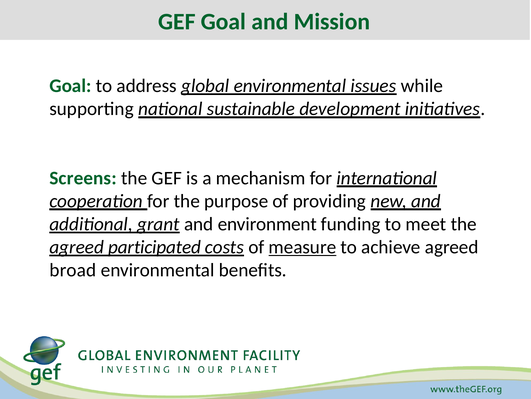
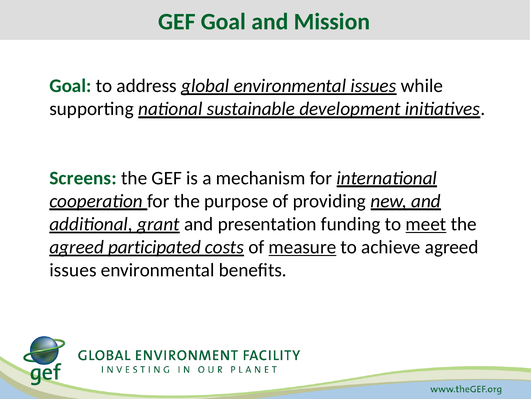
environment: environment -> presentation (267, 224)
meet underline: none -> present (426, 224)
broad: broad -> issues (73, 270)
